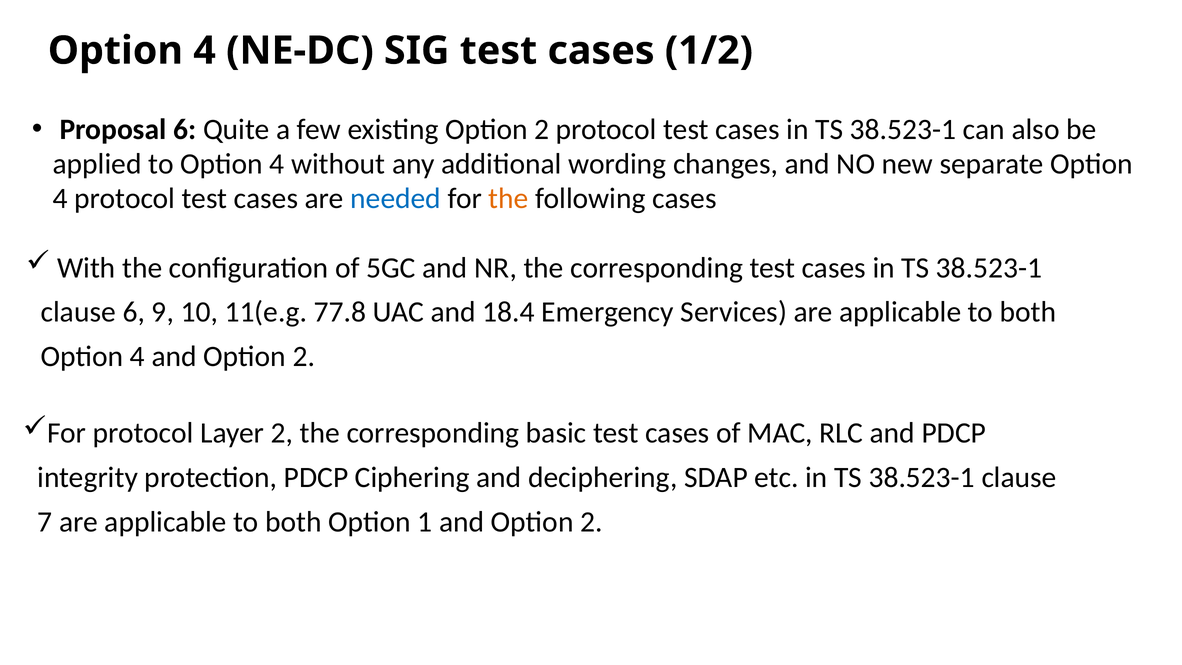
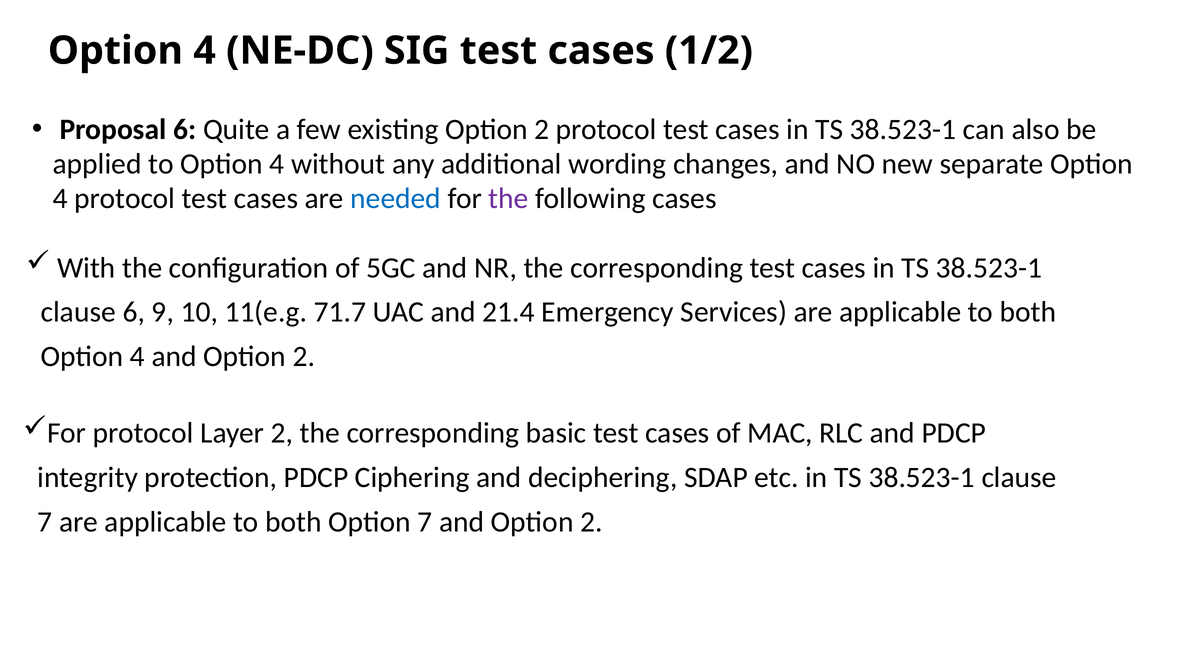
the colour: orange -> purple (509, 198)
77.8: 77.8 -> 71.7 (340, 312)
18.4: 18.4 -> 21.4 (509, 312)
Option 1: 1 -> 7 (425, 522)
